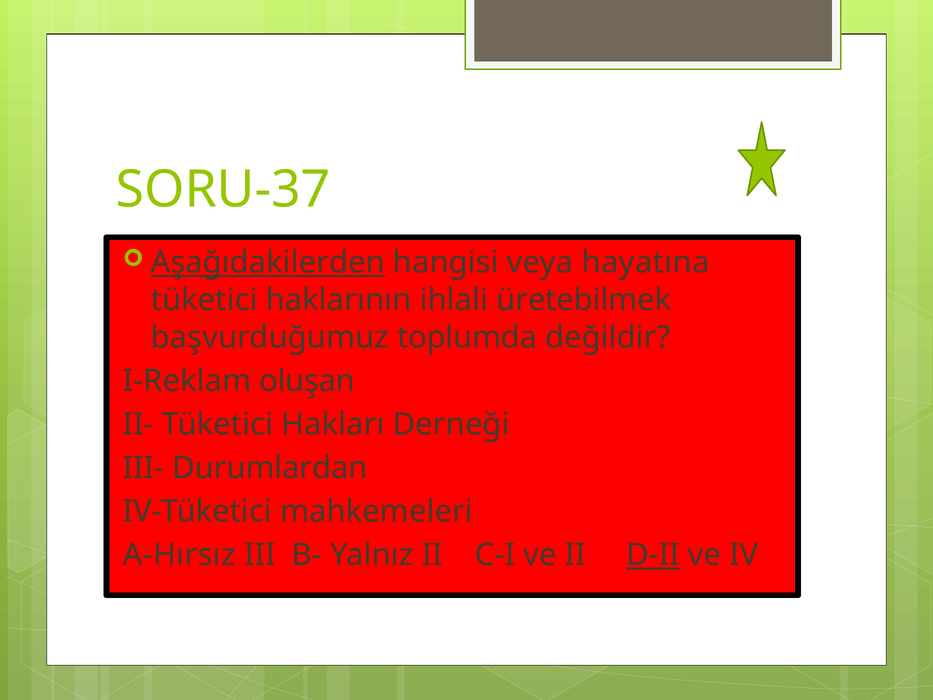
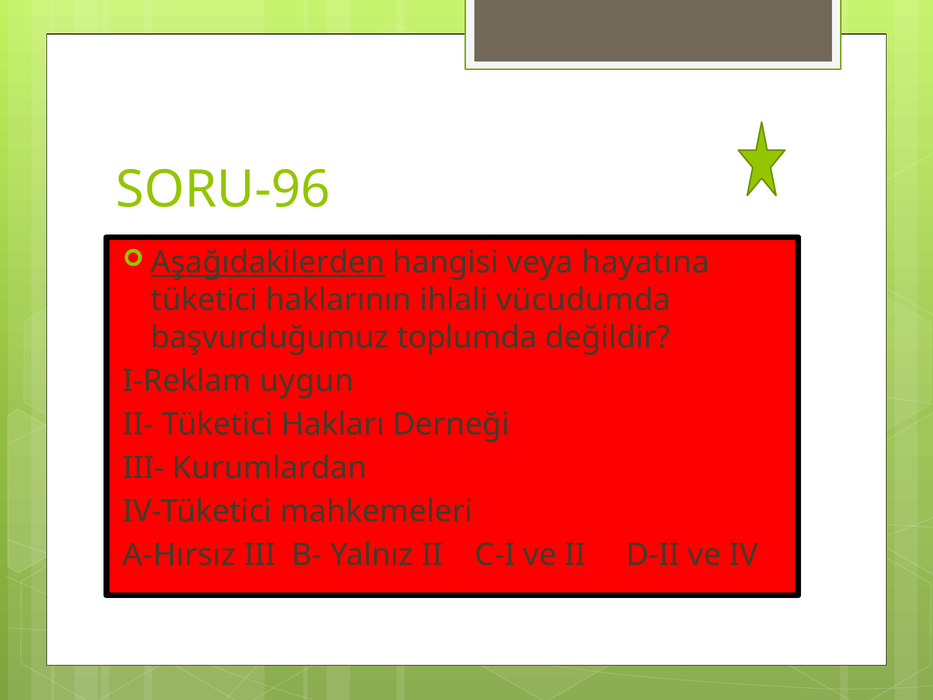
SORU-37: SORU-37 -> SORU-96 (223, 189)
üretebilmek: üretebilmek -> vücudumda (584, 300)
oluşan: oluşan -> uygun (307, 381)
Durumlardan: Durumlardan -> Kurumlardan (270, 468)
D-II underline: present -> none (653, 555)
